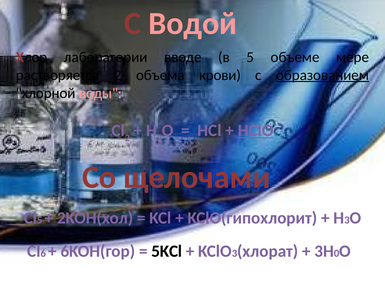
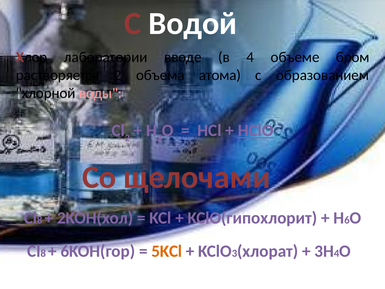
Водой colour: pink -> white (193, 24)
в 5: 5 -> 4 (250, 57)
мере: мере -> бром (353, 57)
крови: крови -> атома (220, 75)
образованием underline: present -> none (323, 75)
5: 5 -> 8 (40, 220)
3: 3 -> 6 (347, 220)
6: 6 -> 8 (43, 253)
5KCl colour: black -> orange (167, 251)
0: 0 -> 4 (337, 253)
